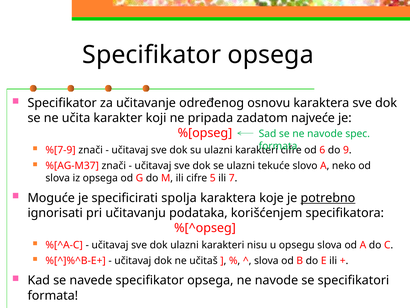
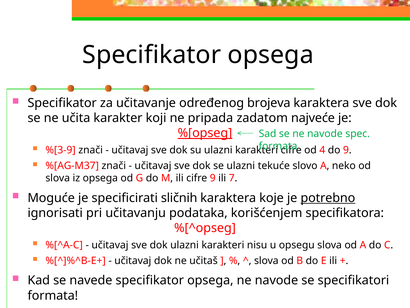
osnovu: osnovu -> brojeva (269, 103)
%[opseg underline: none -> present (205, 133)
%[7-9: %[7-9 -> %[3-9 (61, 150)
6: 6 -> 4 (322, 150)
cifre 5: 5 -> 9 (213, 178)
spolja: spolja -> sličnih (179, 198)
